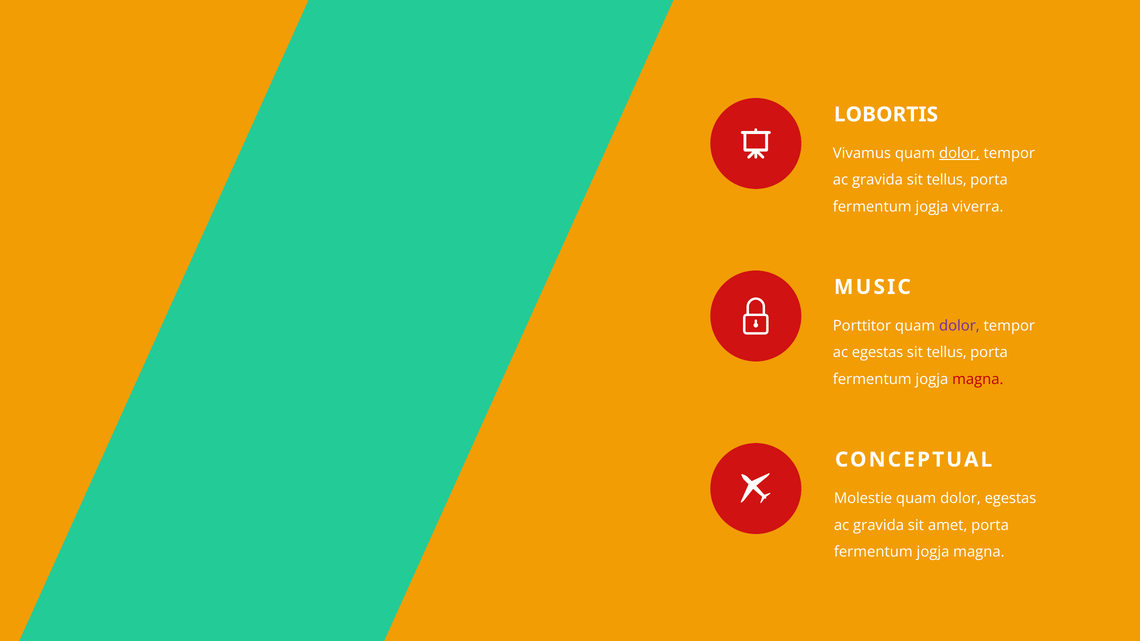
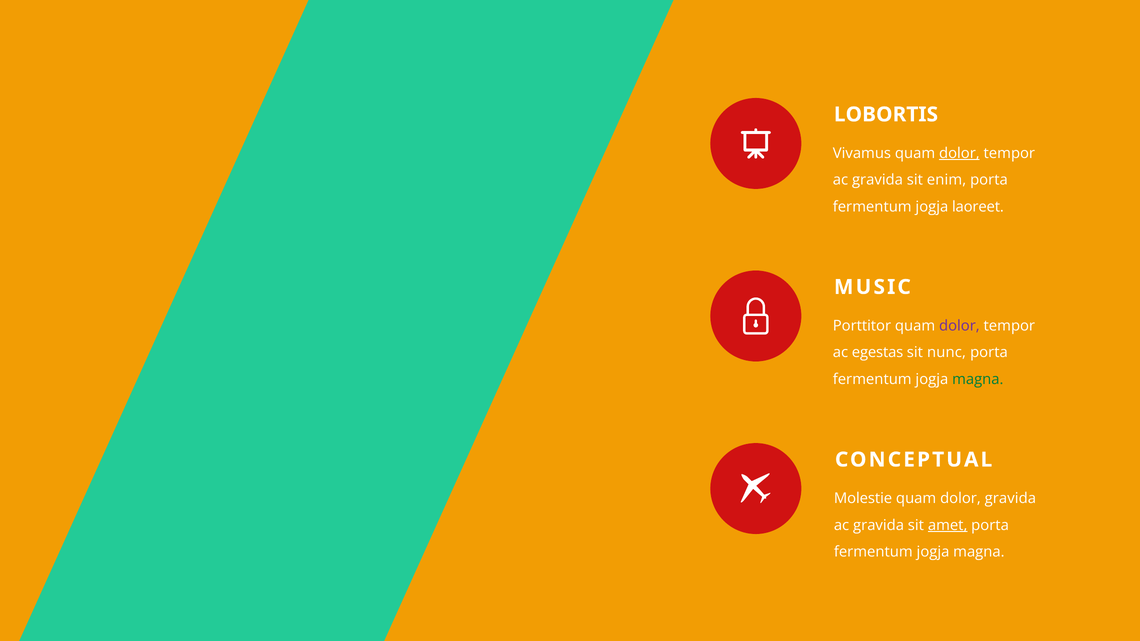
gravida sit tellus: tellus -> enim (946, 180)
viverra: viverra -> laoreet (978, 207)
tellus: tellus -> nunc (946, 353)
magna colour: red -> green (978, 379)
dolor egestas: egestas -> gravida (1010, 499)
amet underline: none -> present (948, 525)
